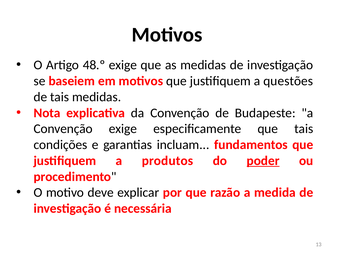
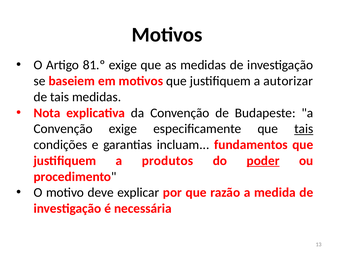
48.º: 48.º -> 81.º (94, 65)
questões: questões -> autorizar (288, 81)
tais underline: none -> present (304, 129)
